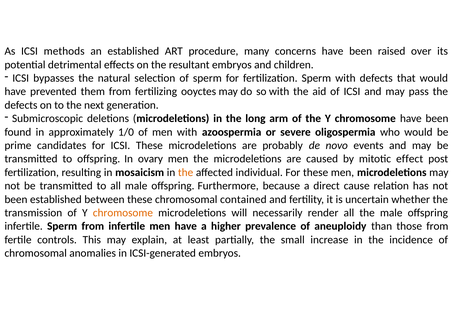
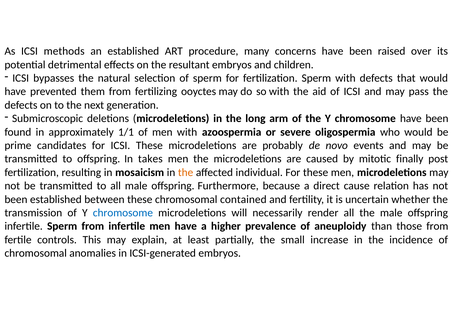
1/0: 1/0 -> 1/1 (126, 132)
ovary: ovary -> takes (150, 159)
effect: effect -> finally (410, 159)
chromosome colour: orange -> blue (123, 213)
